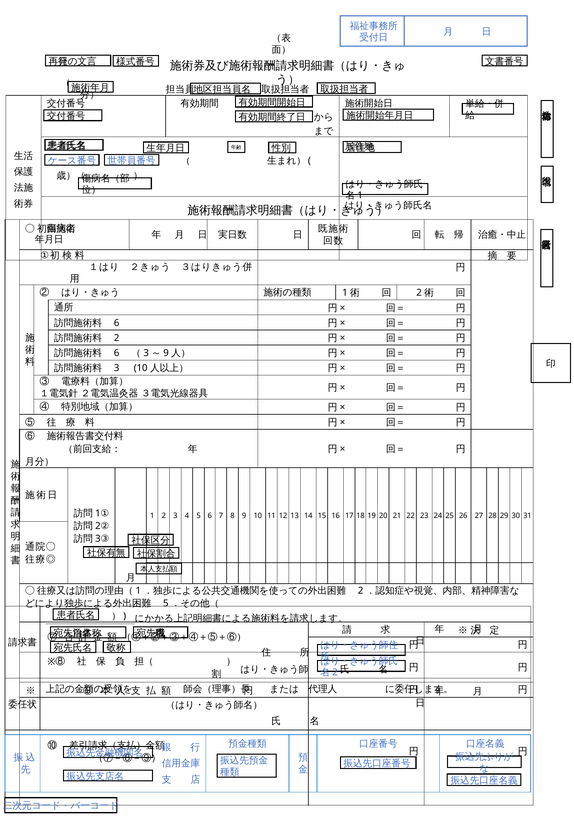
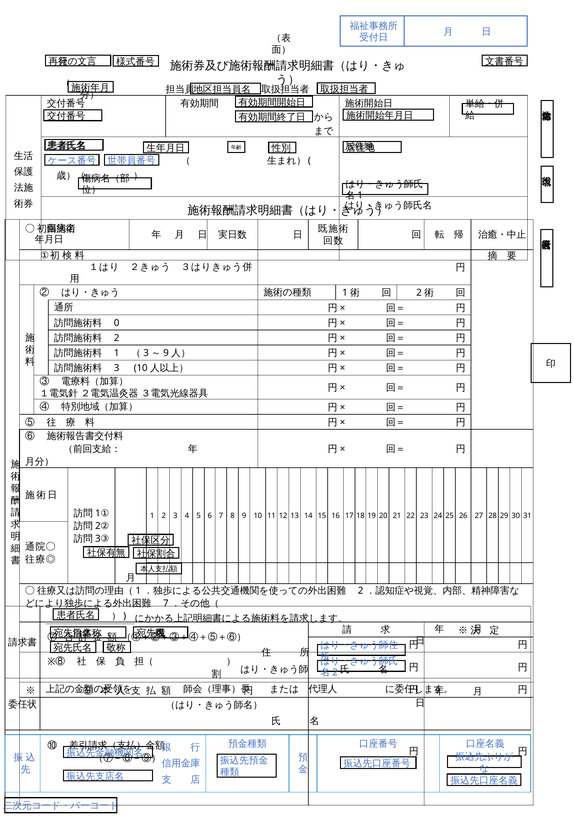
6: 6 -> 0 (117, 323)
6: 6 -> 1 (117, 353)
5: 5 -> 7 (166, 603)
